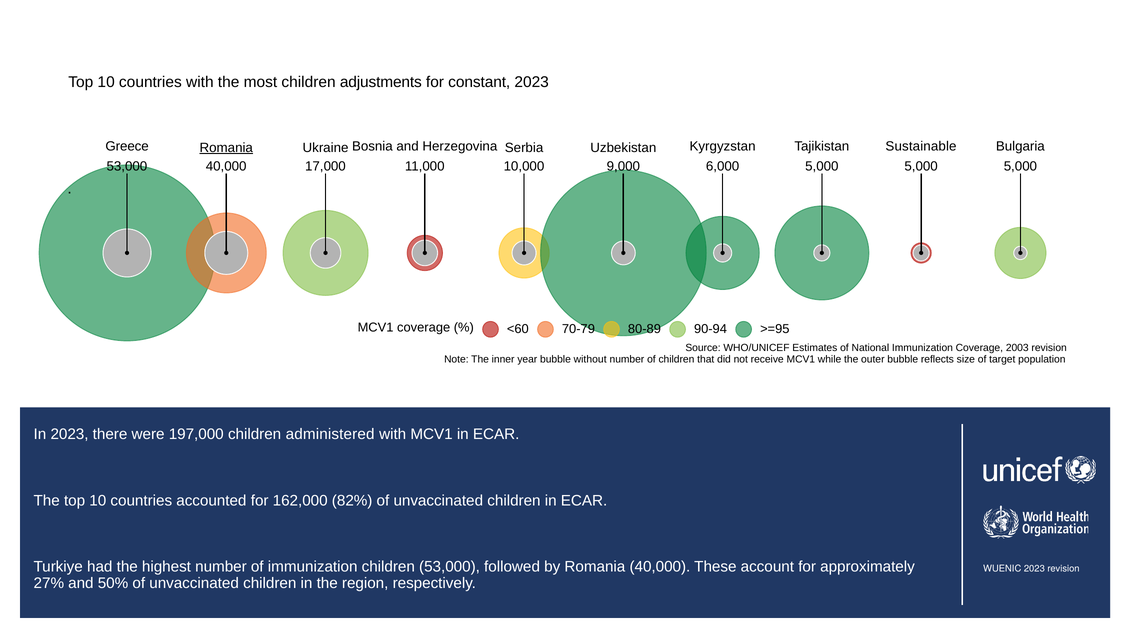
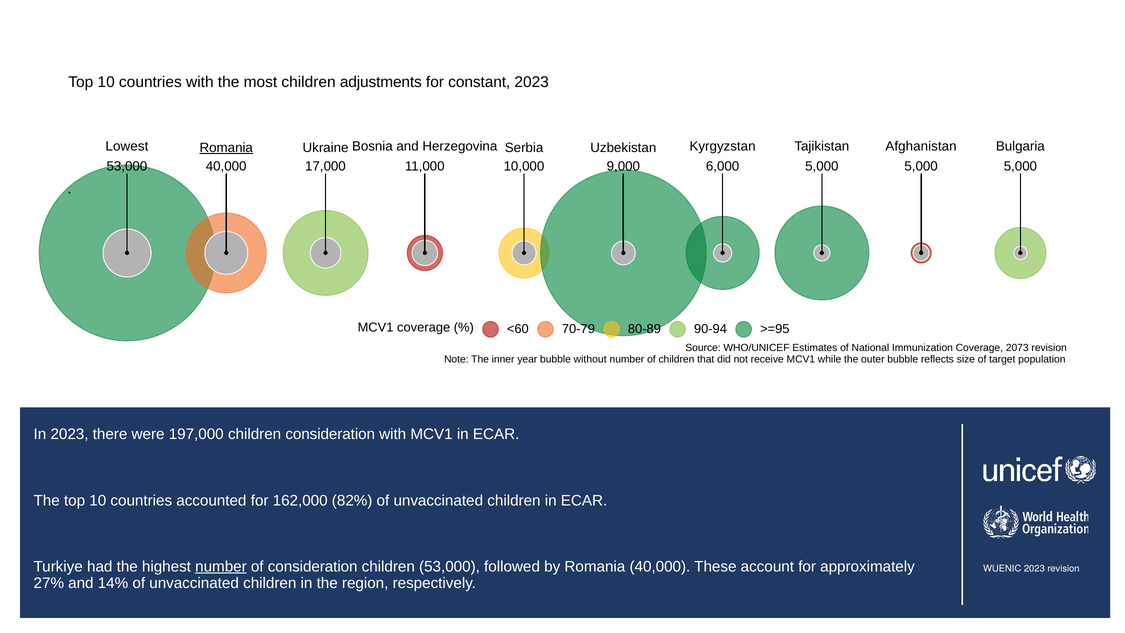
Greece: Greece -> Lowest (127, 147)
Sustainable: Sustainable -> Afghanistan (921, 147)
2003: 2003 -> 2073 (1017, 348)
children administered: administered -> consideration (330, 434)
number underline: none -> present (221, 566)
of immunization: immunization -> consideration (313, 566)
50%: 50% -> 14% (113, 583)
